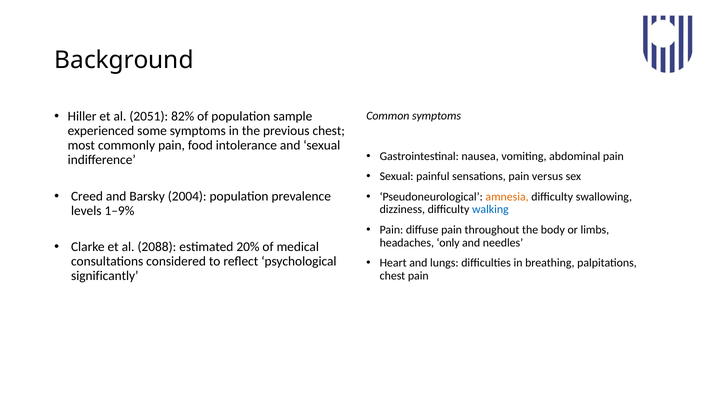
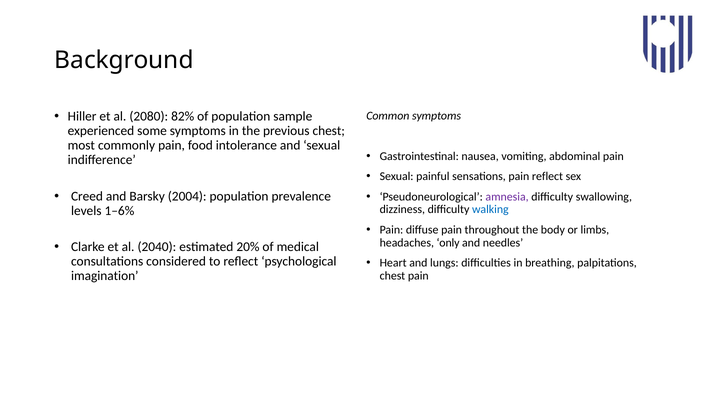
2051: 2051 -> 2080 (149, 117)
pain versus: versus -> reflect (547, 177)
amnesia colour: orange -> purple (507, 197)
1–9%: 1–9% -> 1–6% (119, 211)
2088: 2088 -> 2040 (157, 247)
significantly: significantly -> imagination (105, 276)
